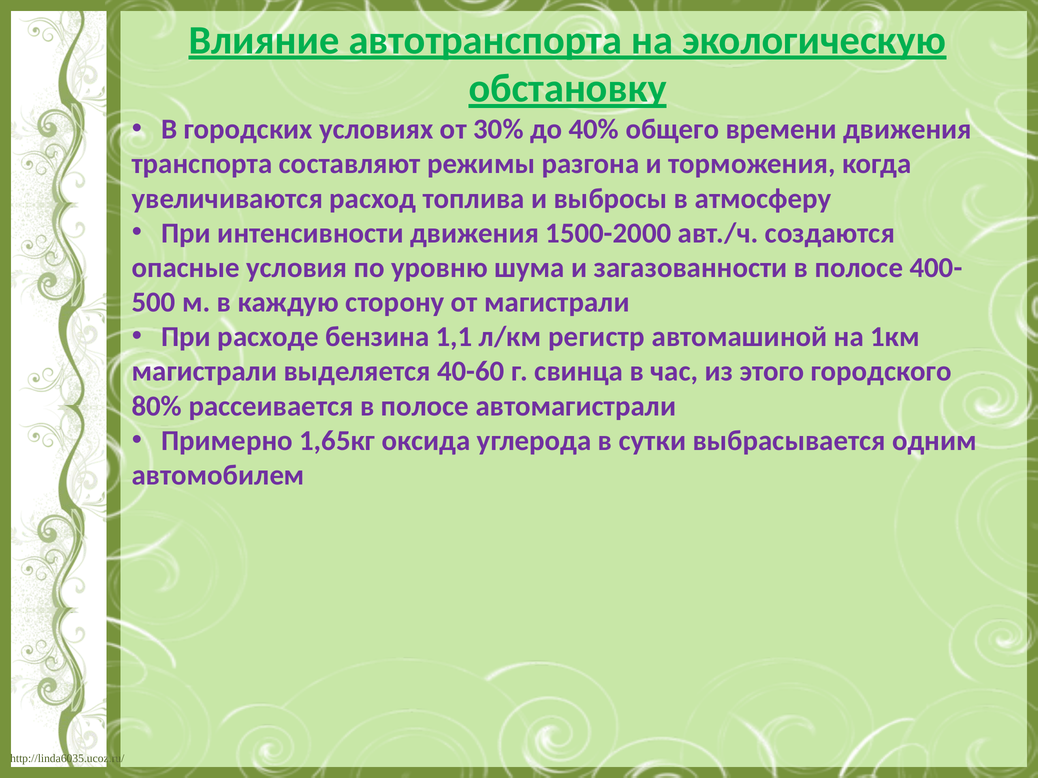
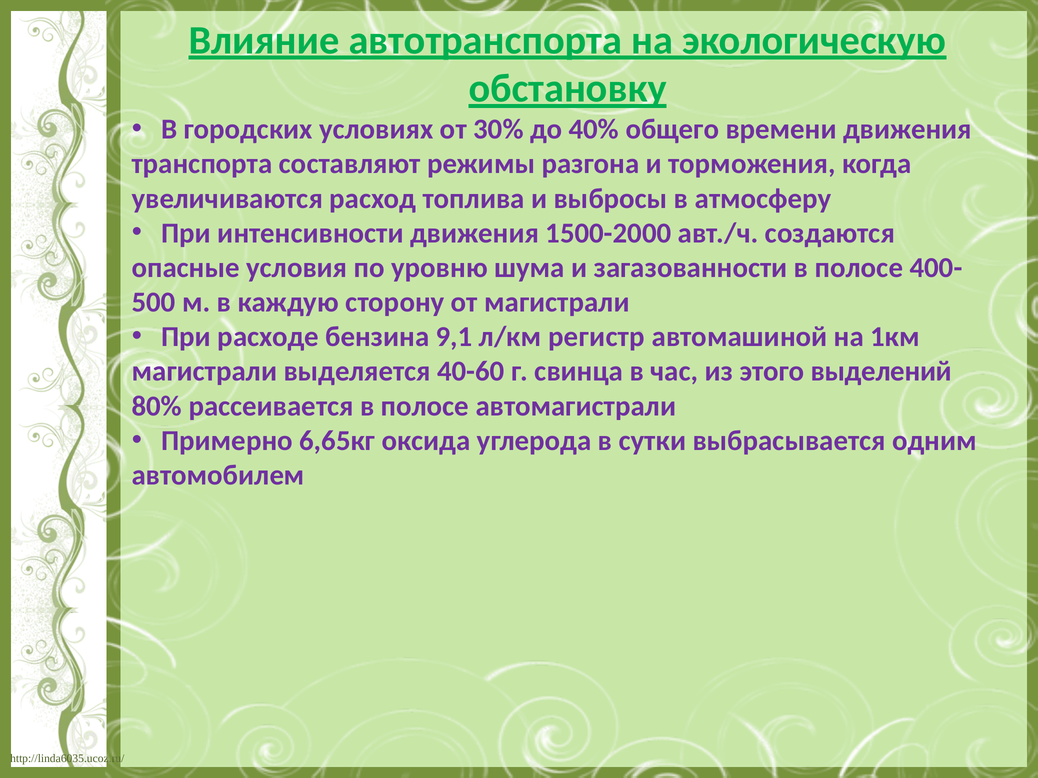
1,1: 1,1 -> 9,1 (454, 337)
городского: городского -> выделений (881, 372)
1,65кг: 1,65кг -> 6,65кг (337, 441)
